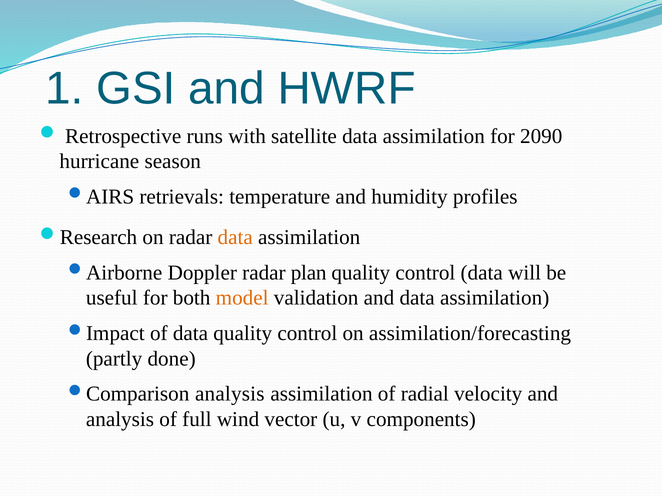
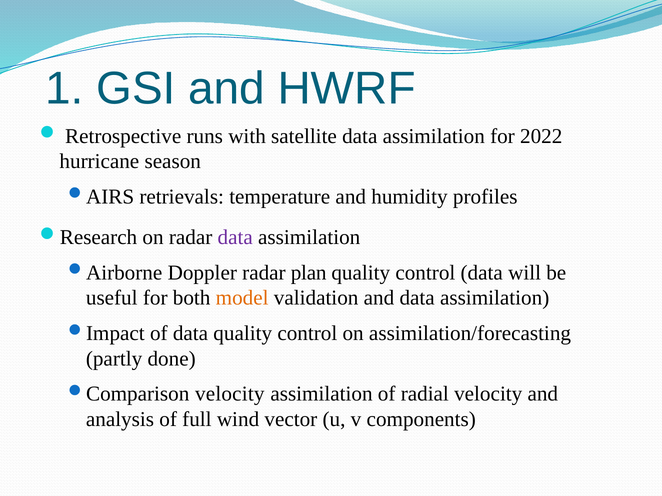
2090: 2090 -> 2022 (541, 136)
data colour: orange -> purple (235, 238)
analysis: analysis -> velocity (230, 394)
